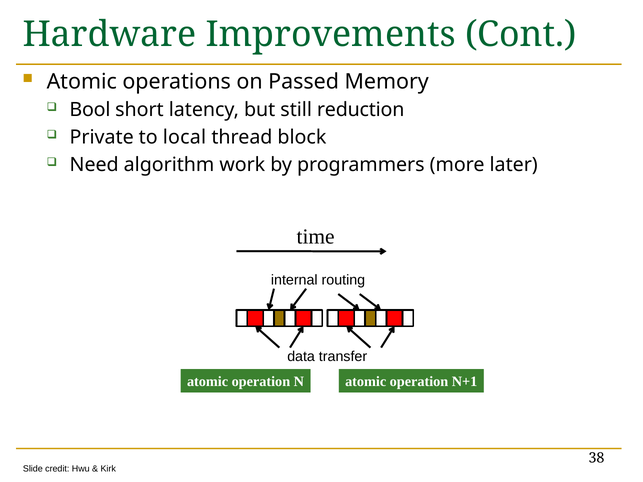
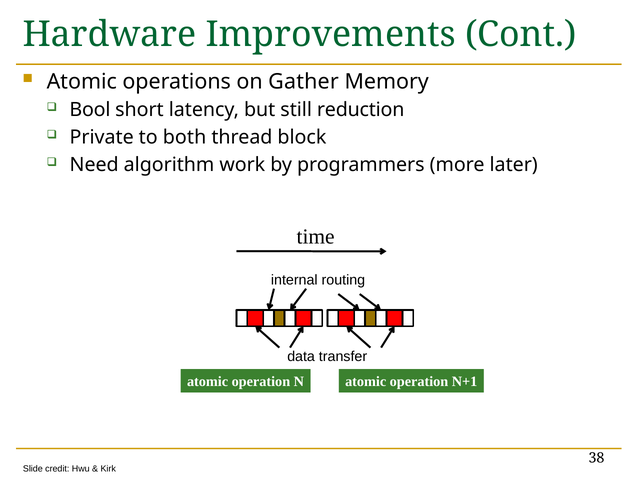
Passed: Passed -> Gather (304, 81)
local: local -> both (185, 137)
